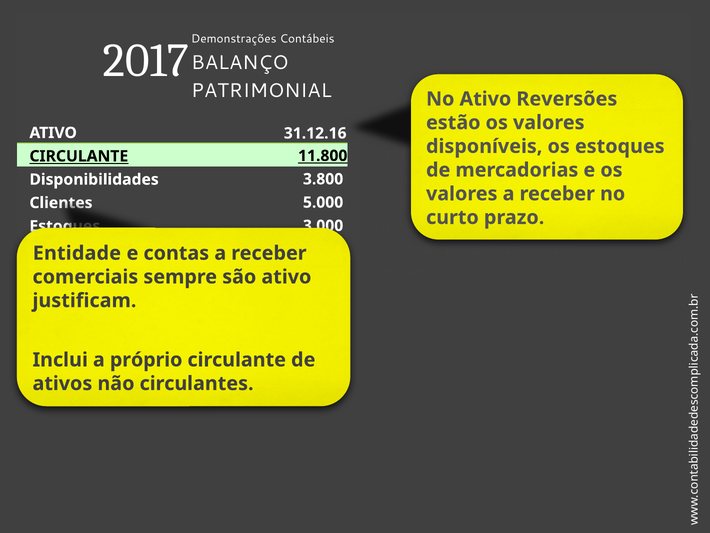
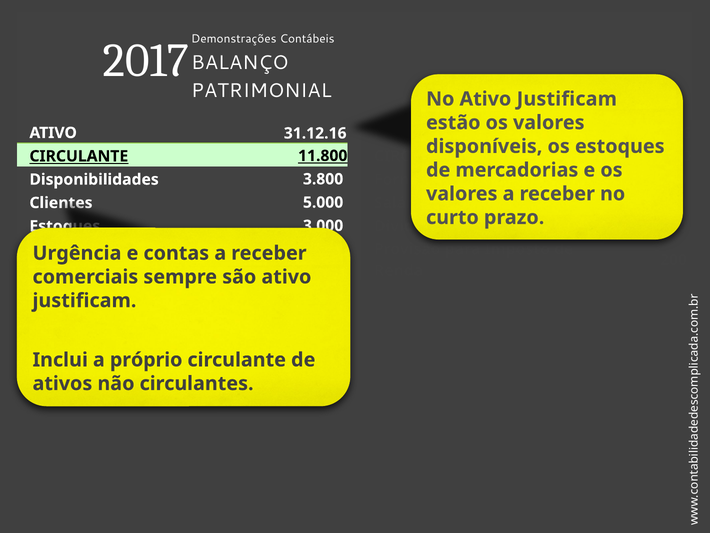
No Ativo Reversões: Reversões -> Justificam (567, 99)
Entidade: Entidade -> Urgência (77, 253)
